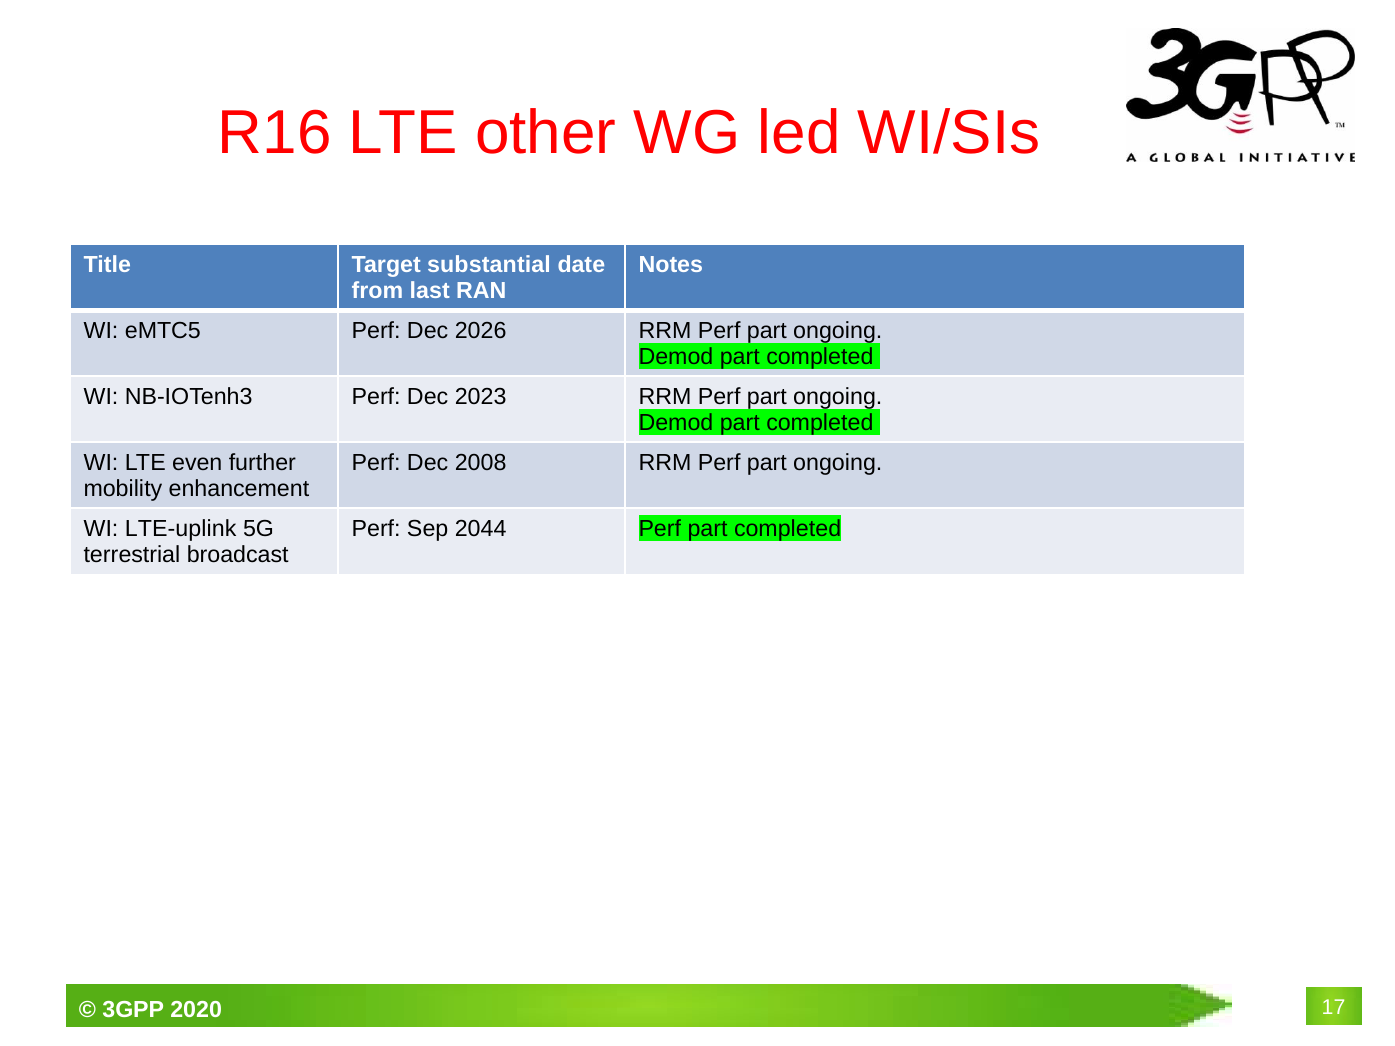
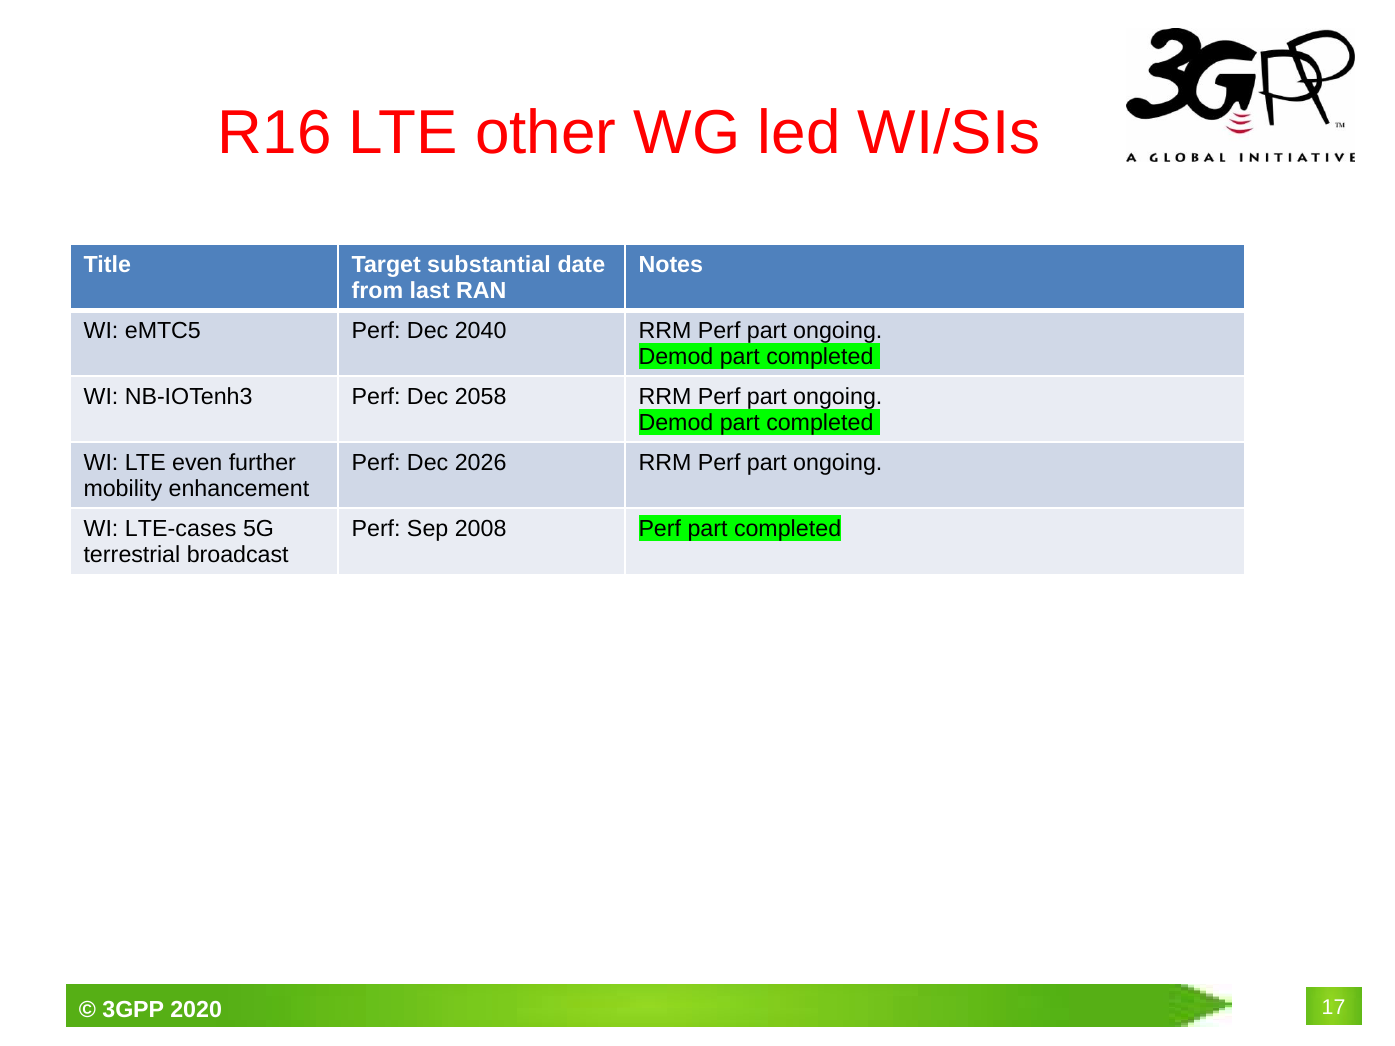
2026: 2026 -> 2040 (481, 331)
2023: 2023 -> 2058 (481, 397)
2008: 2008 -> 2026 (481, 463)
LTE-uplink: LTE-uplink -> LTE-cases (181, 529)
2044: 2044 -> 2008 (481, 529)
